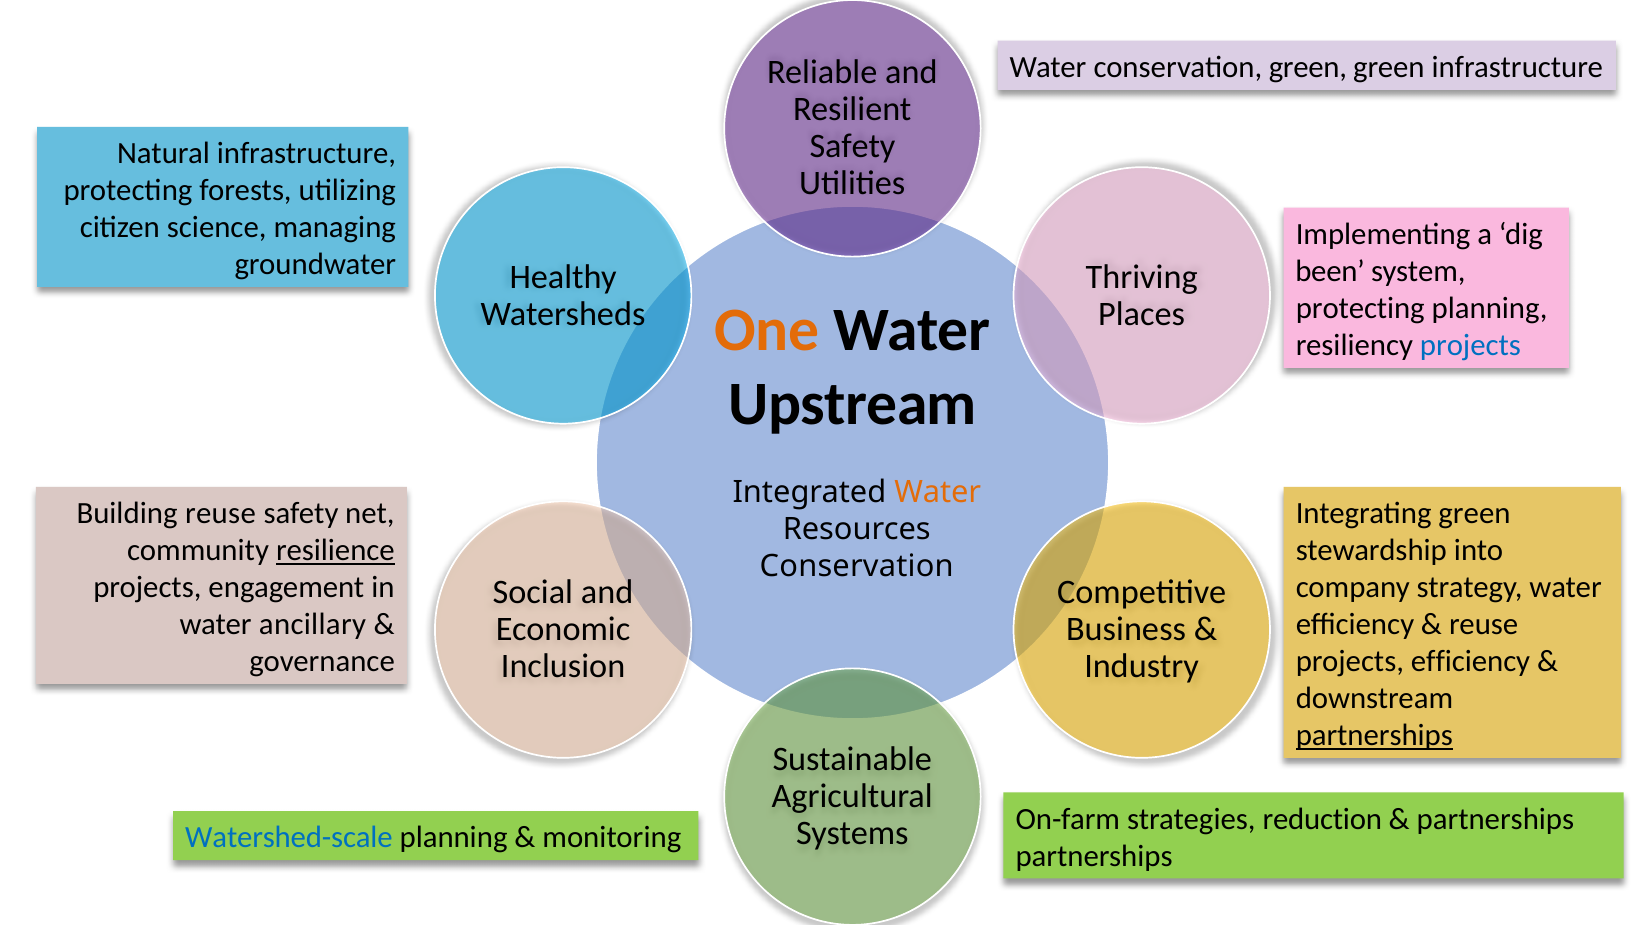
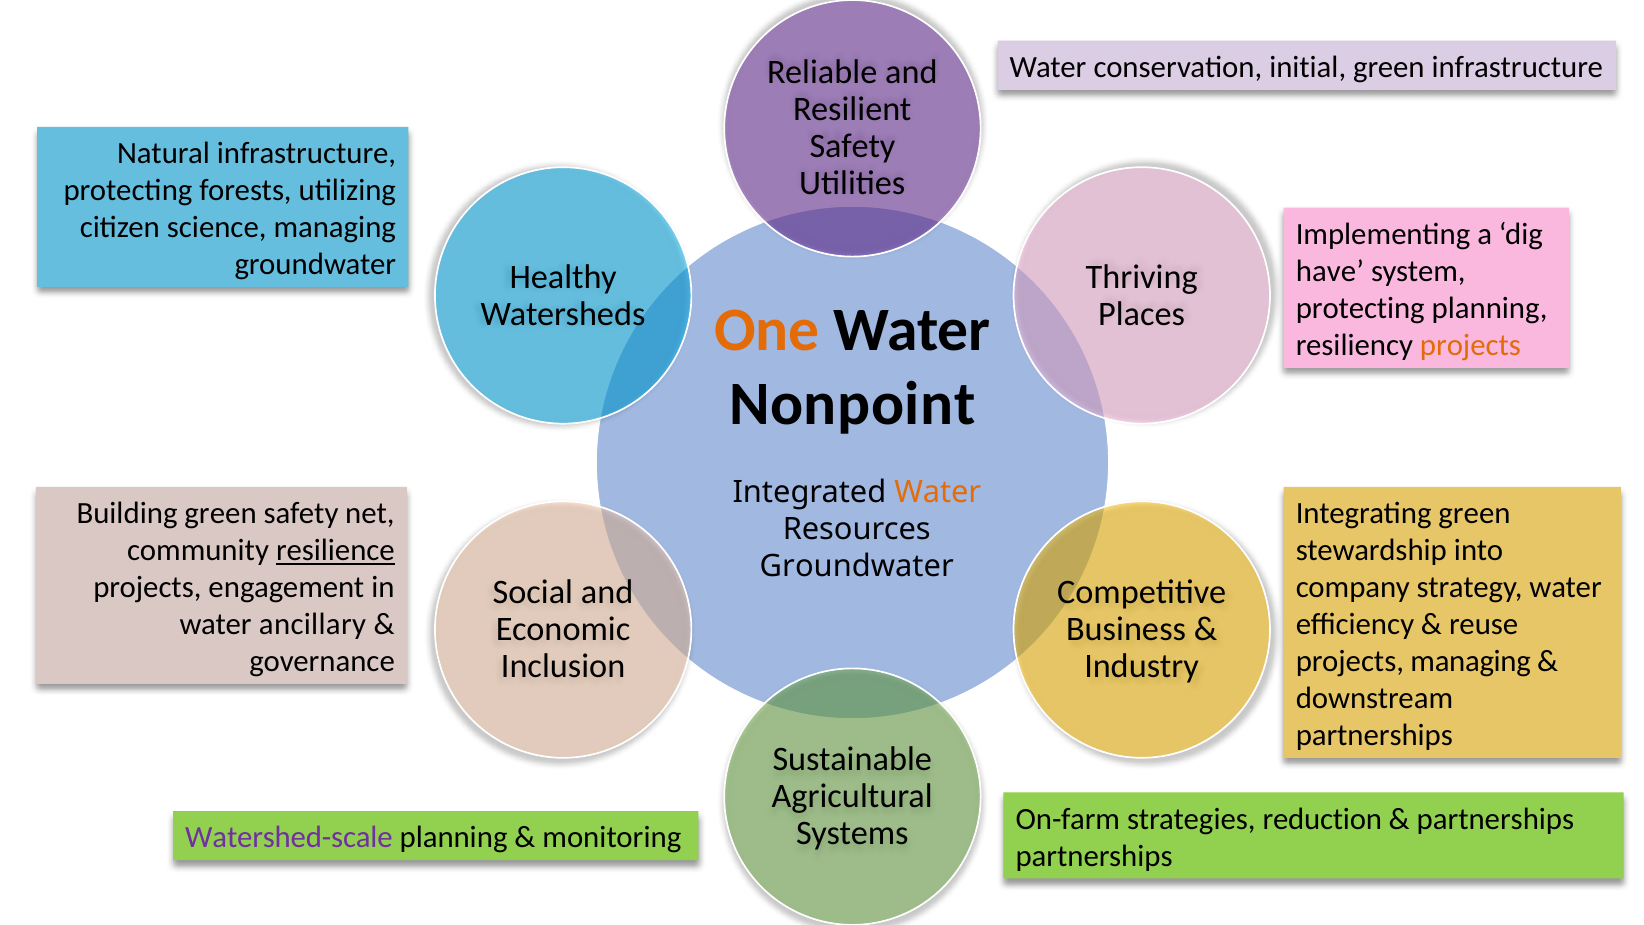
conservation green: green -> initial (1308, 67)
been: been -> have (1330, 271)
projects colour: blue -> orange (1470, 345)
Upstream: Upstream -> Nonpoint (852, 404)
Building reuse: reuse -> green (221, 513)
Conservation: Conservation -> Groundwater (857, 566)
projects efficiency: efficiency -> managing (1471, 661)
partnerships underline: present -> none (1374, 735)
Watershed-scale colour: blue -> purple (289, 838)
